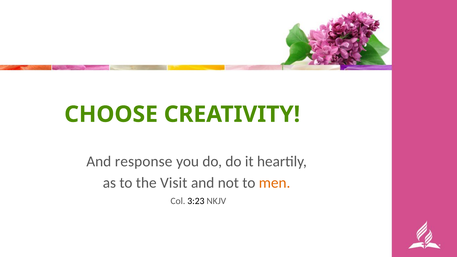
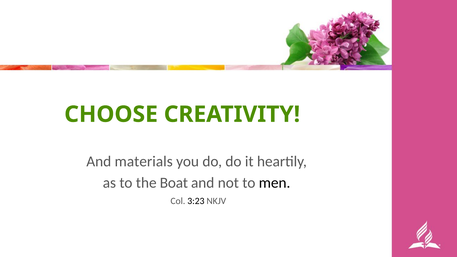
response: response -> materials (144, 162)
Visit: Visit -> Boat (174, 183)
men colour: orange -> black (275, 183)
